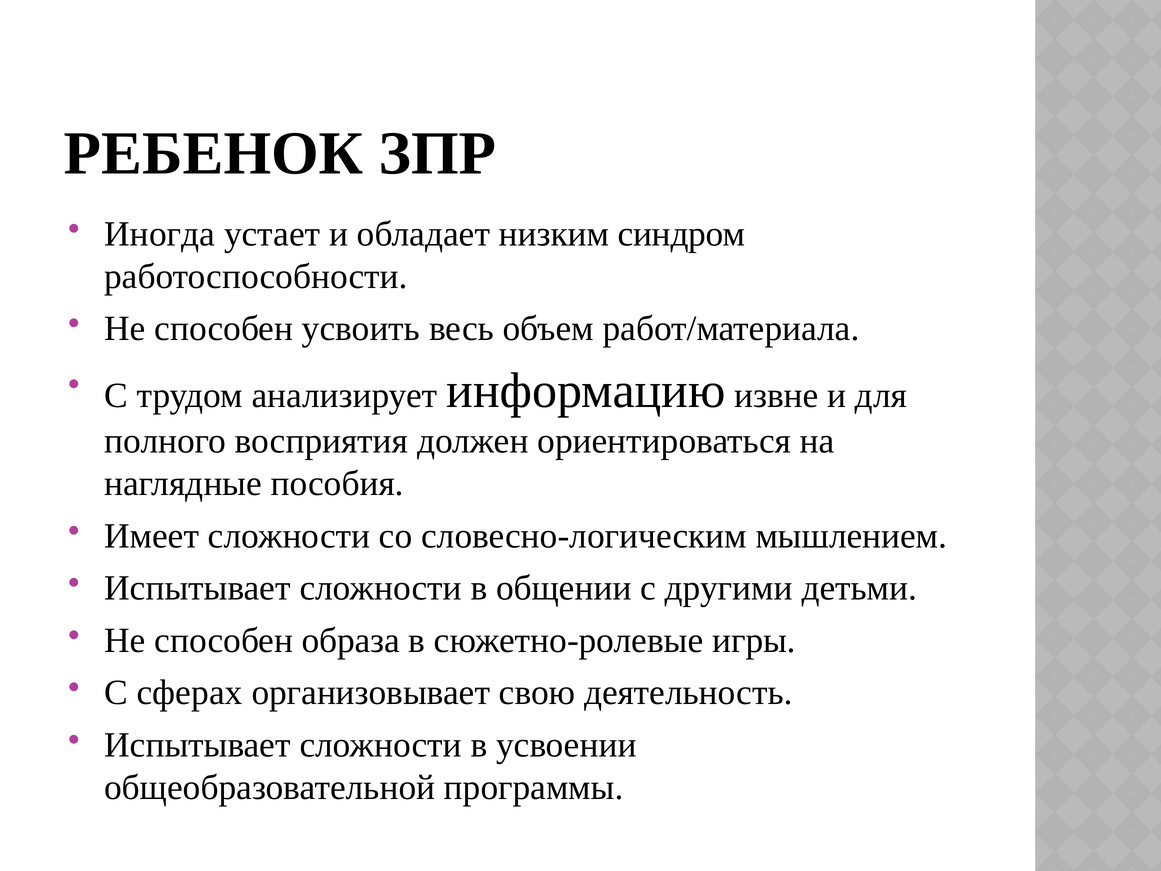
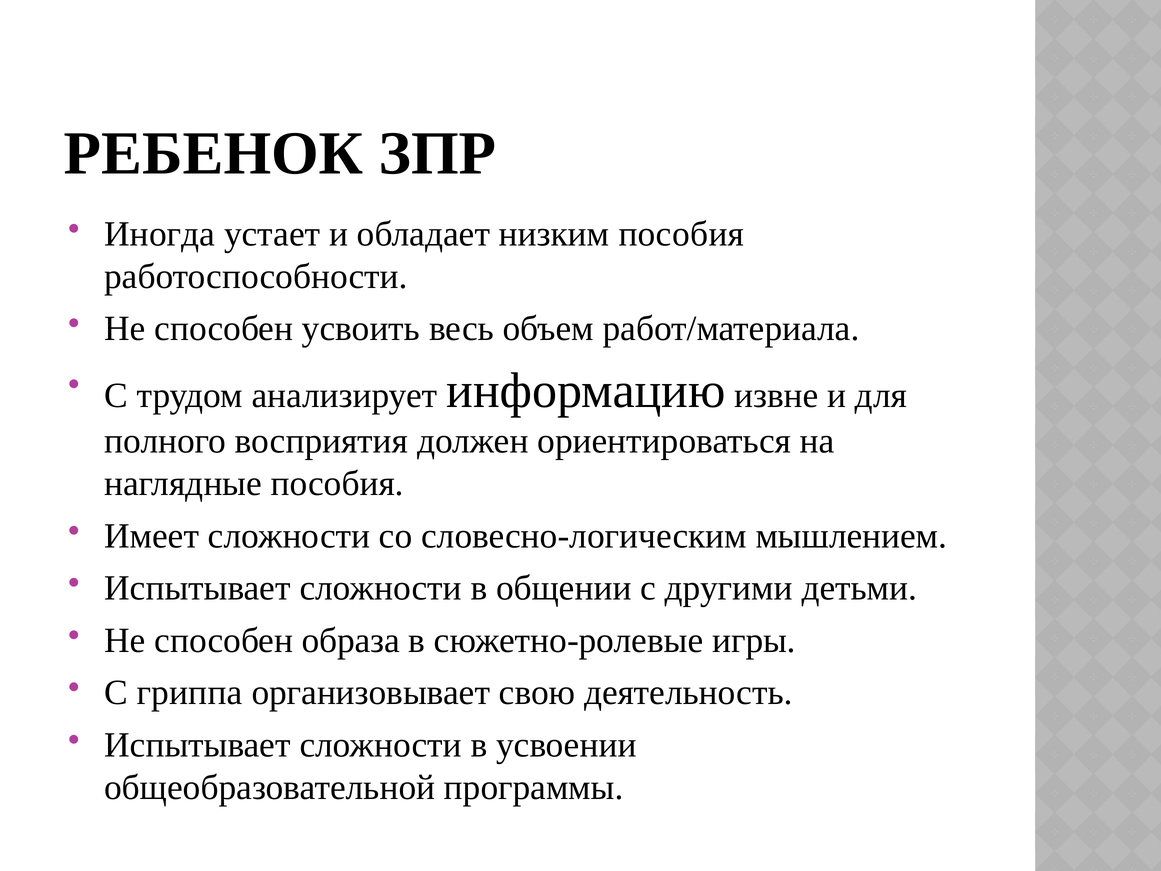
низким синдром: синдром -> пособия (681, 234)
сферах: сферах -> гриппа (190, 692)
